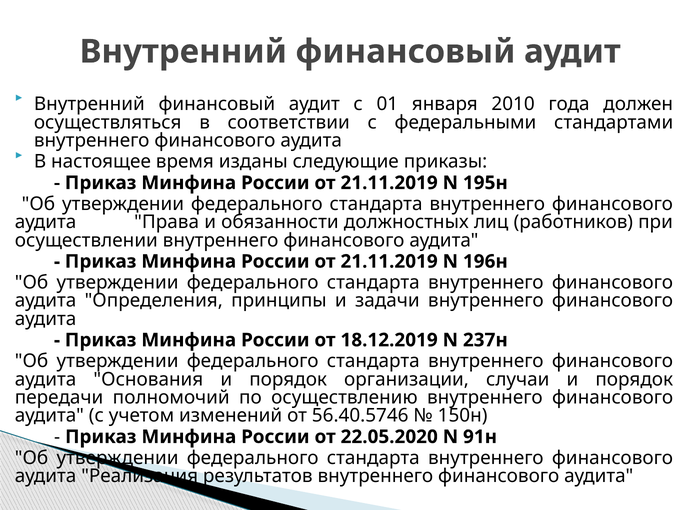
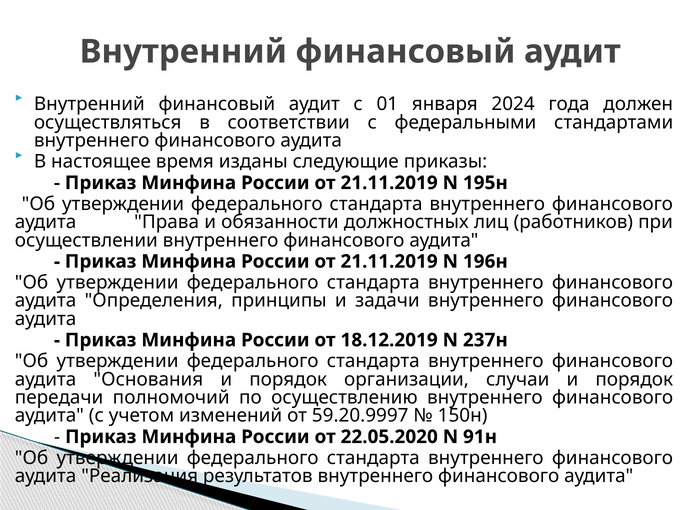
2010: 2010 -> 2024 (513, 104)
56.40.5746: 56.40.5746 -> 59.20.9997 (360, 416)
